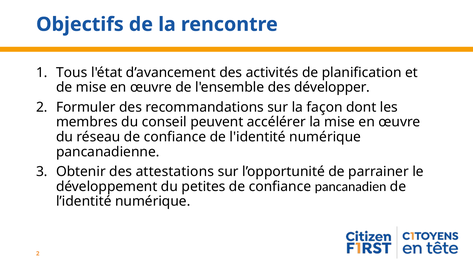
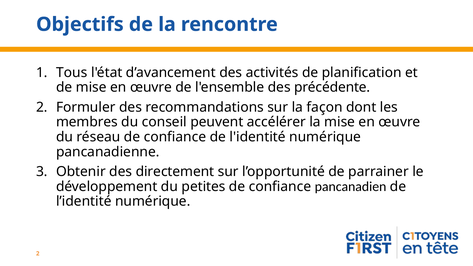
développer: développer -> précédente (332, 87)
attestations: attestations -> directement (175, 172)
